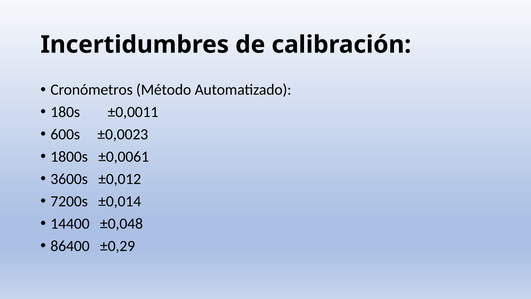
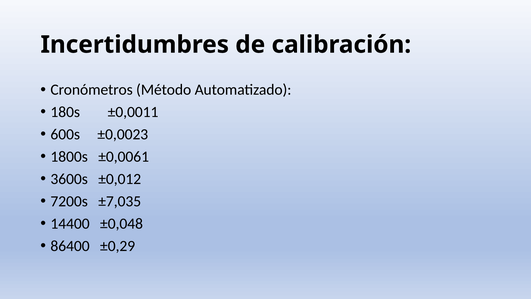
±0,014: ±0,014 -> ±7,035 (120, 201)
